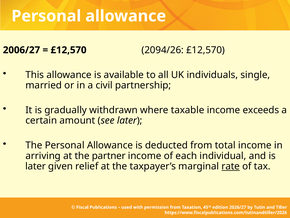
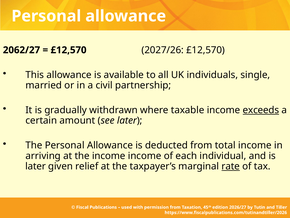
2006/27: 2006/27 -> 2062/27 (21, 50)
2094/26: 2094/26 -> 2027/26 (163, 50)
exceeds underline: none -> present (261, 110)
the partner: partner -> income (109, 155)
